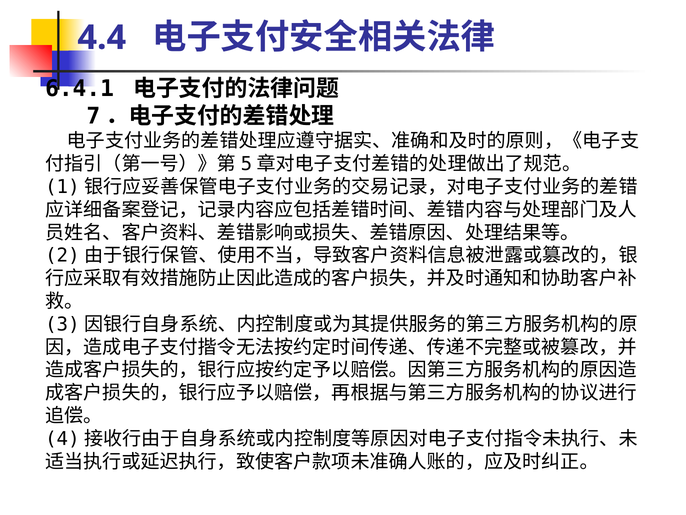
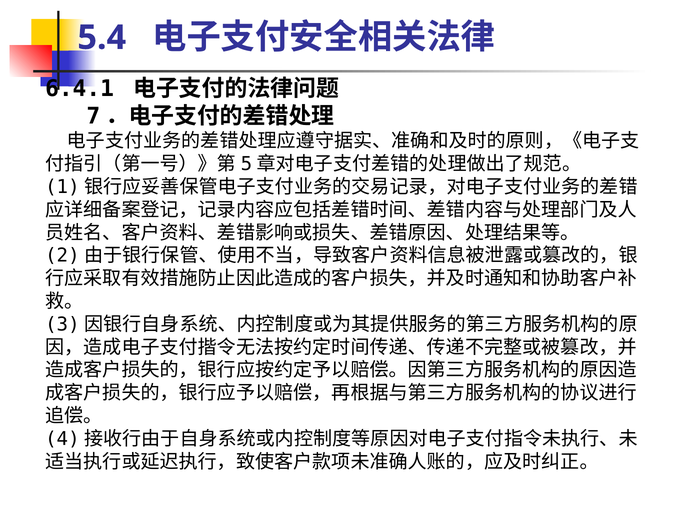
4.4: 4.4 -> 5.4 (102, 38)
